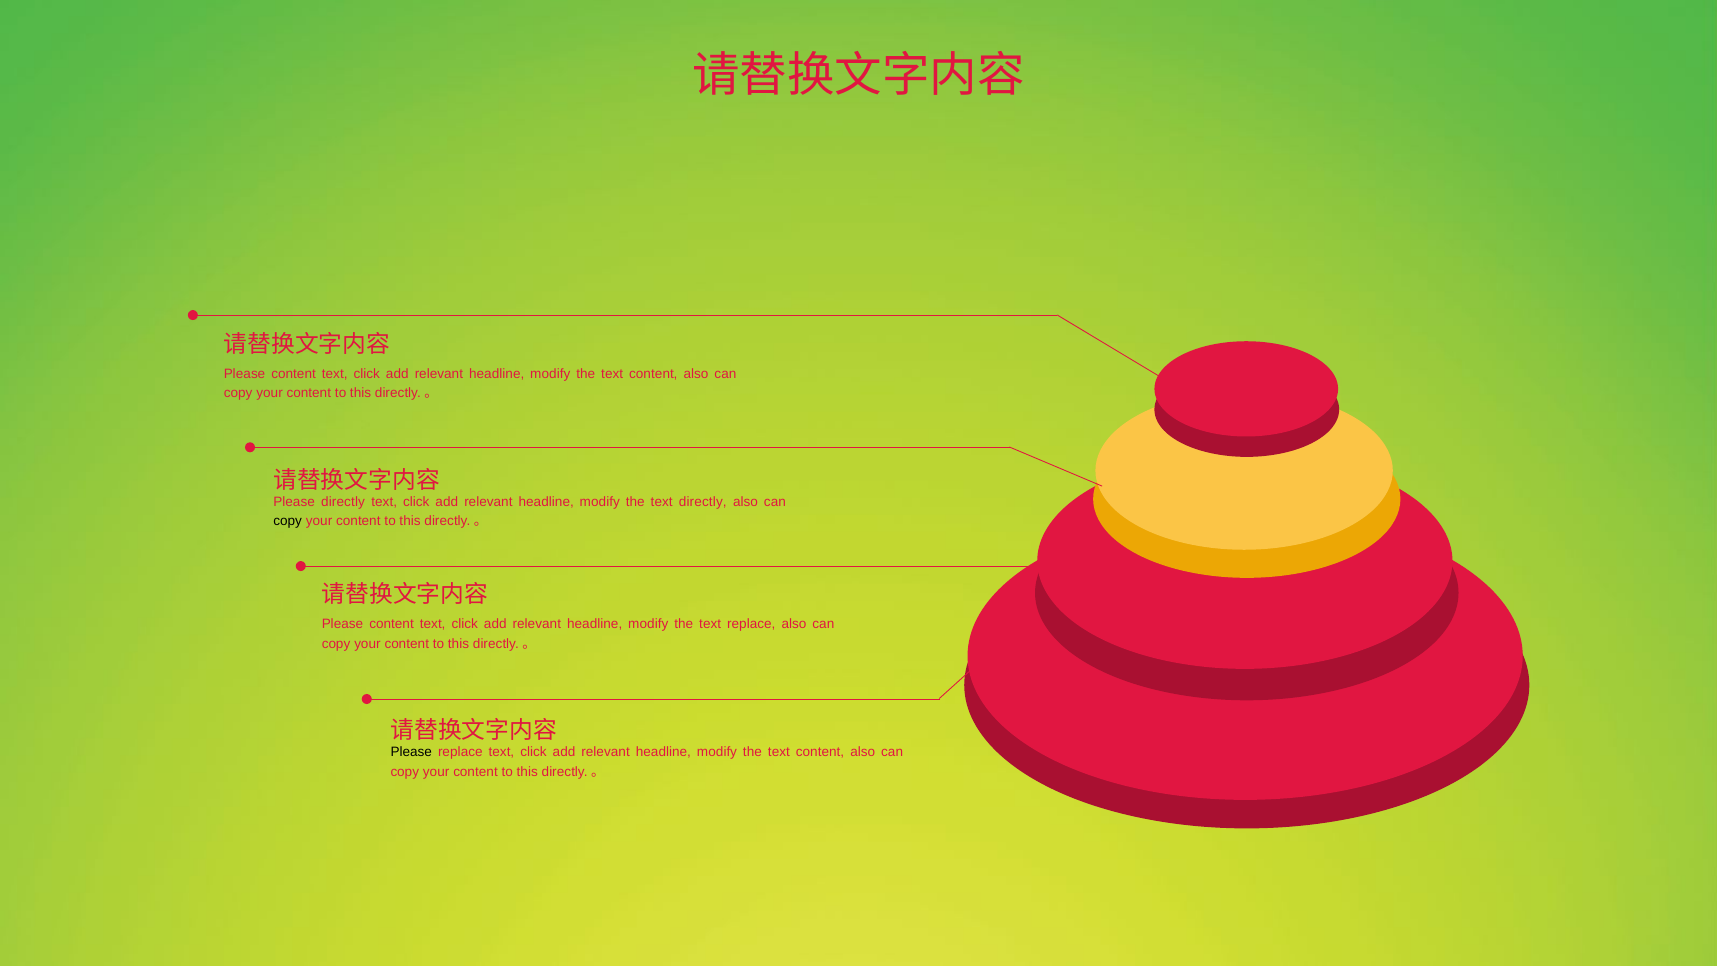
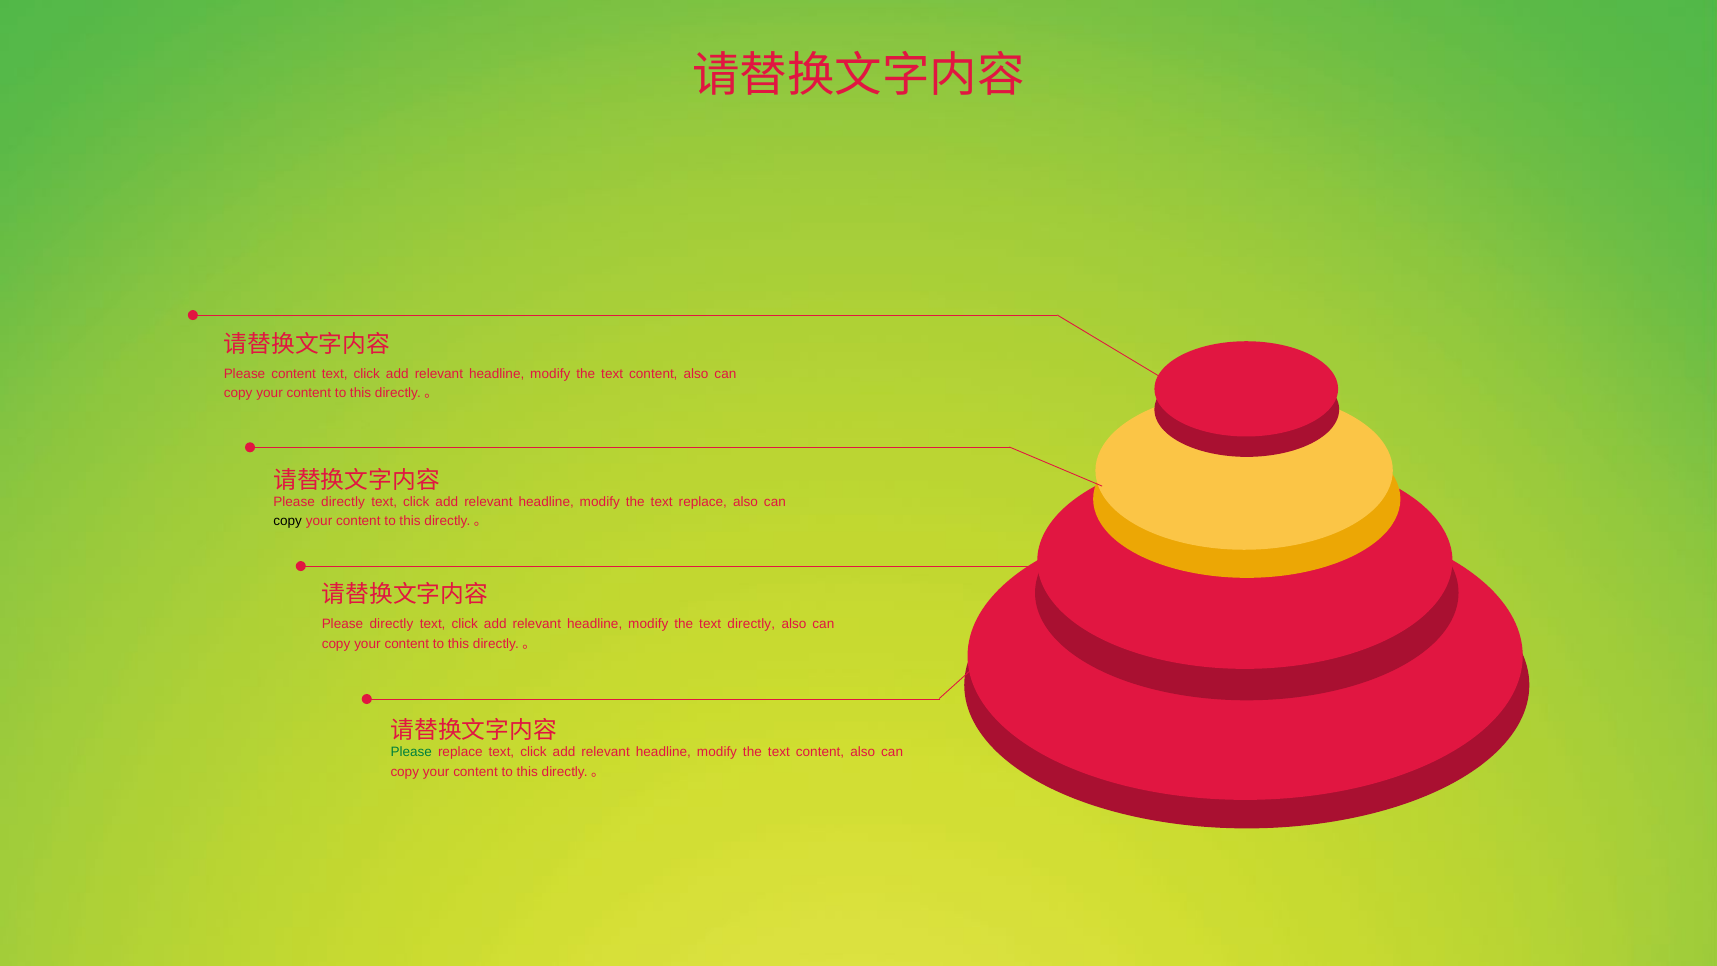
text directly: directly -> replace (703, 502)
content: content -> directly (391, 624)
text replace: replace -> directly (751, 624)
Please colour: black -> green (411, 752)
